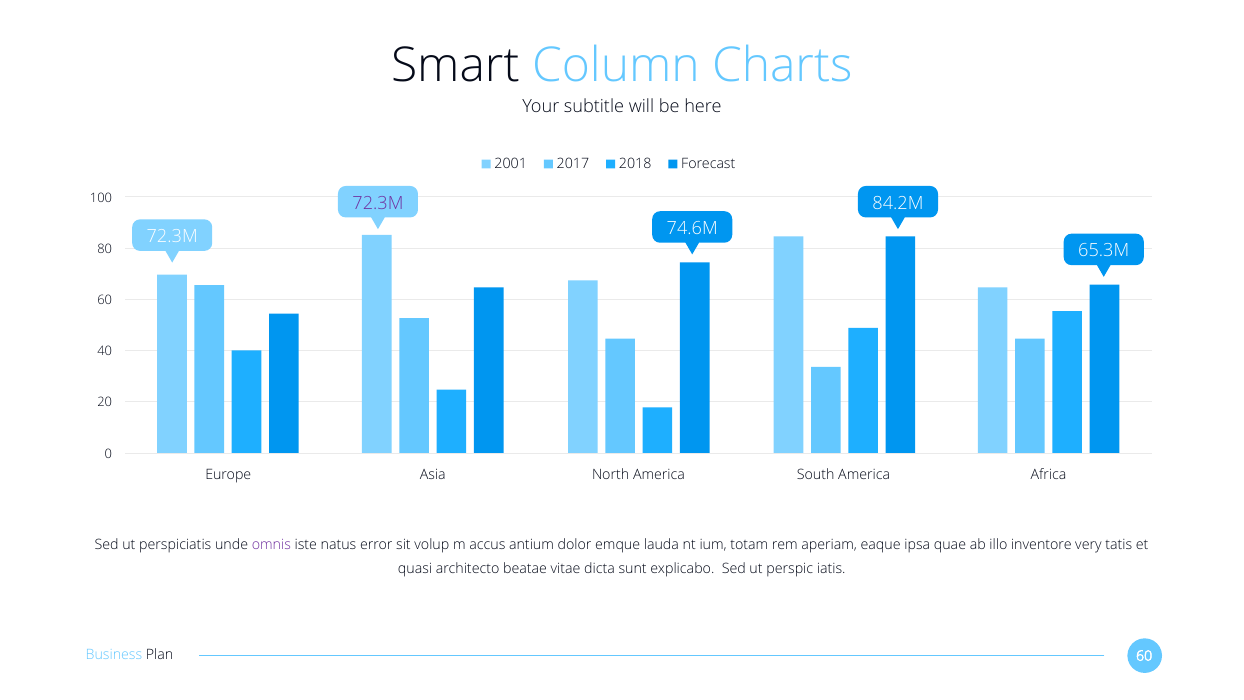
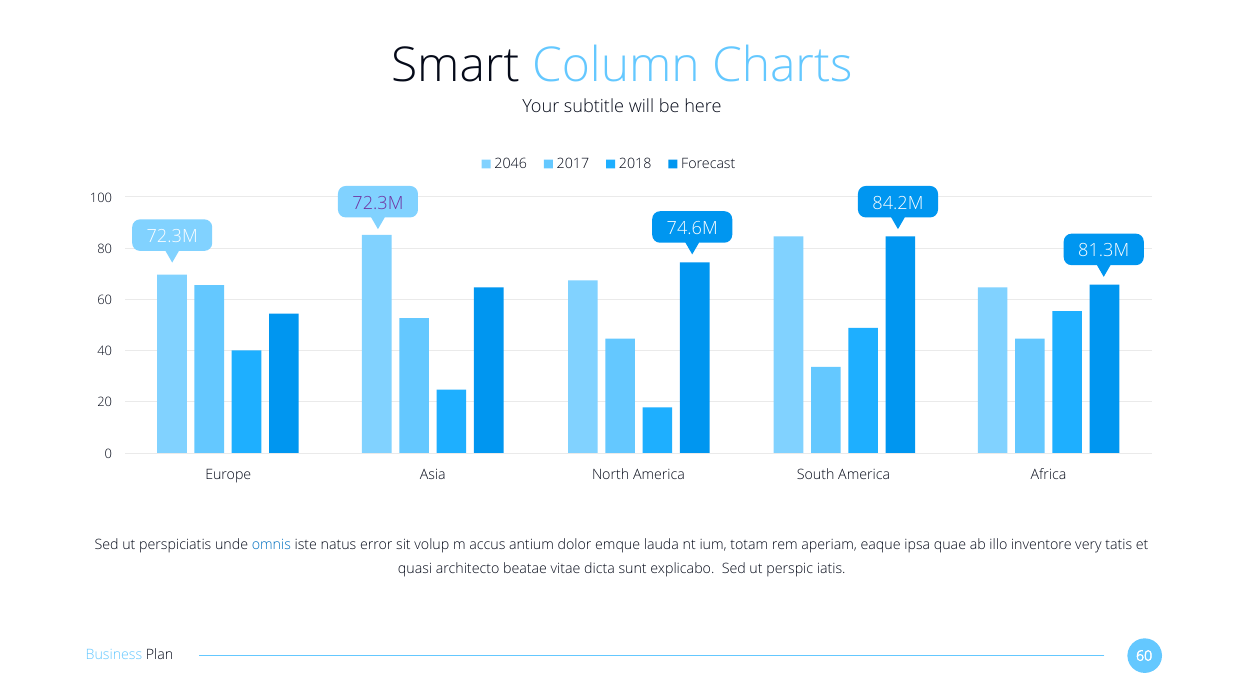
2001: 2001 -> 2046 (511, 164)
65.3M: 65.3M -> 81.3M (1104, 251)
omnis colour: purple -> blue (271, 545)
